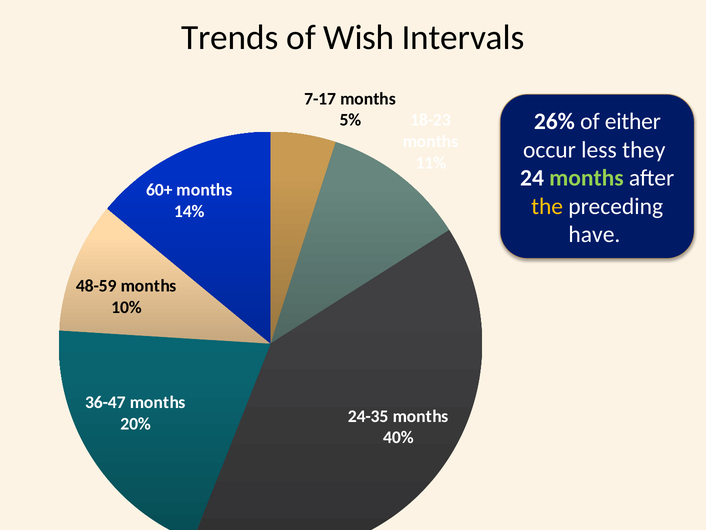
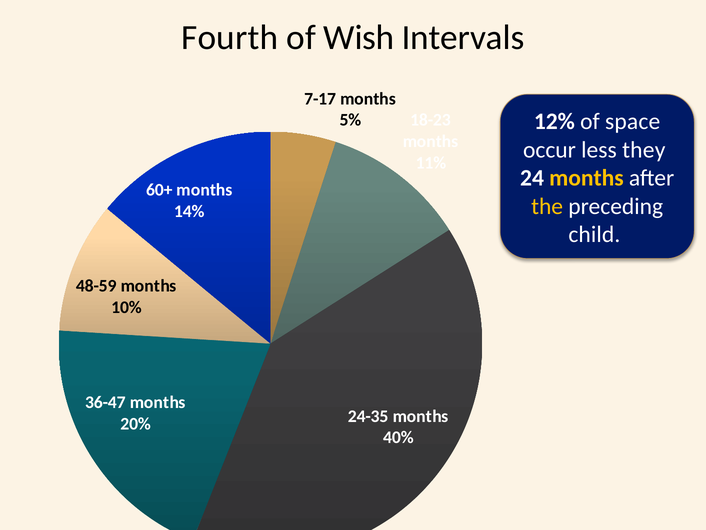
Trends: Trends -> Fourth (230, 38)
26%: 26% -> 12% (554, 121)
either: either -> space (633, 121)
months colour: light green -> yellow (586, 178)
have: have -> child (594, 234)
